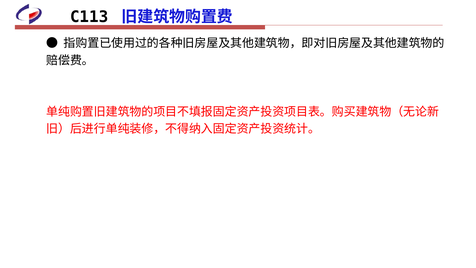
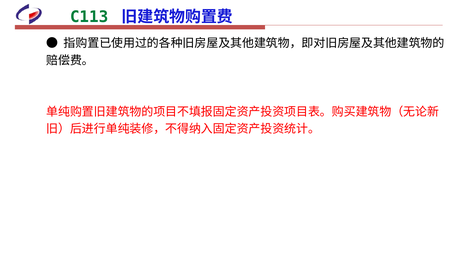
C113 colour: black -> green (89, 17)
